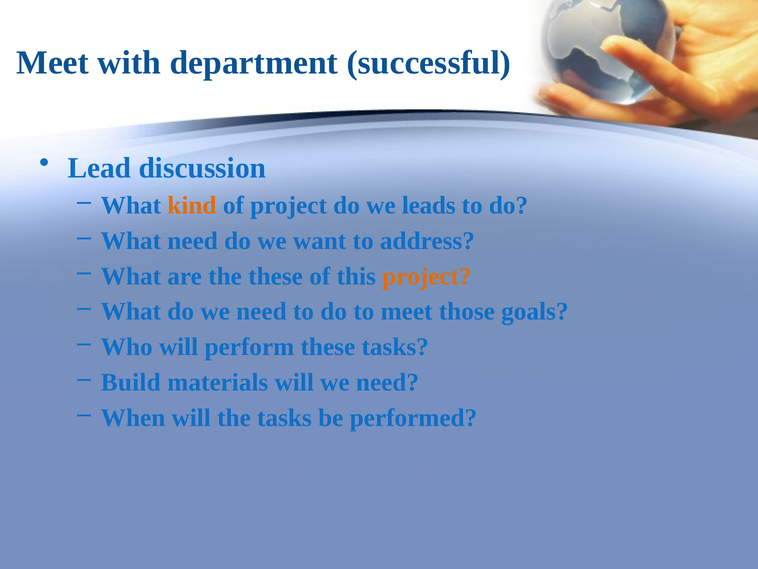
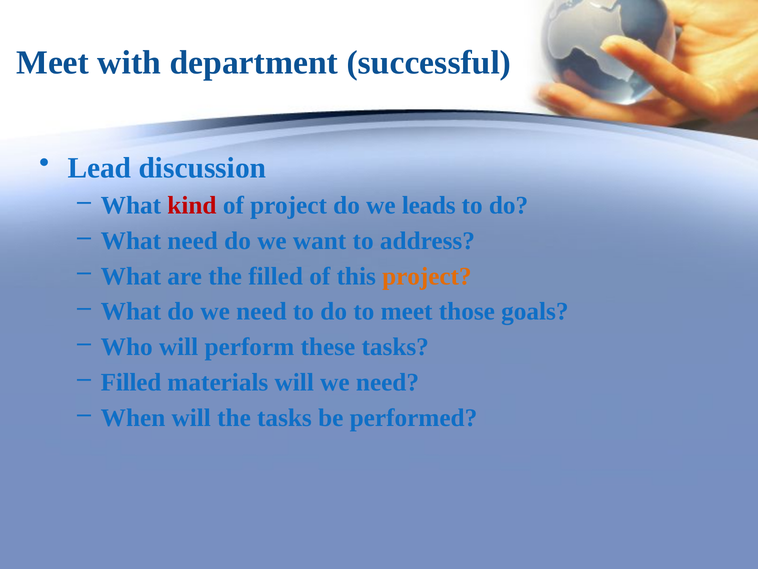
kind colour: orange -> red (192, 205)
the these: these -> filled (276, 276)
Build: Build -> Filled (131, 382)
